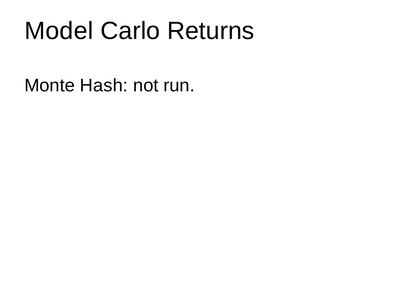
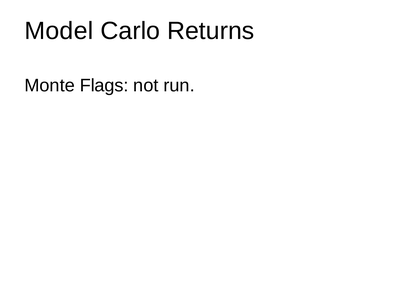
Hash: Hash -> Flags (104, 86)
